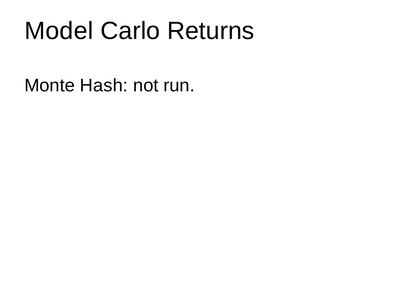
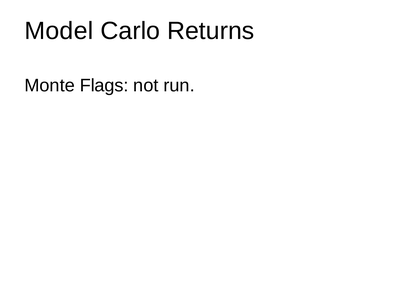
Hash: Hash -> Flags (104, 86)
